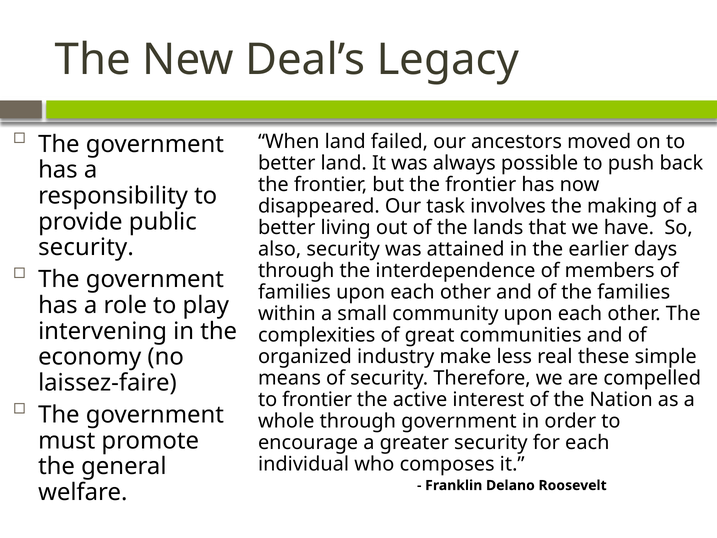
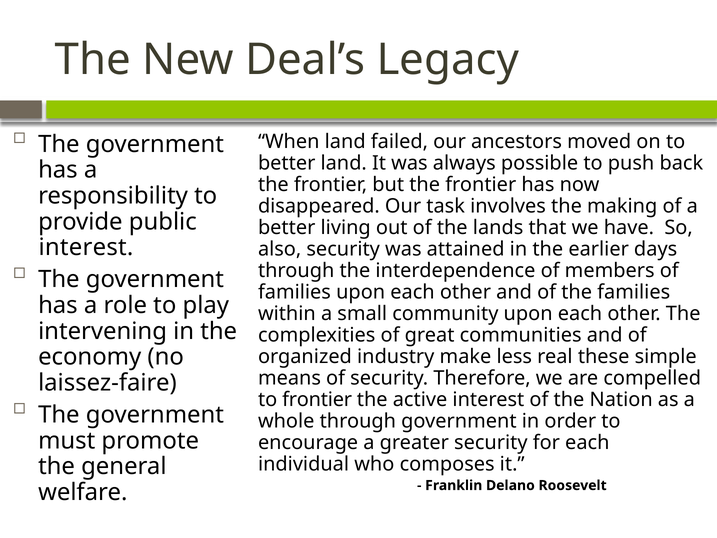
security: security -> interest (86, 247)
